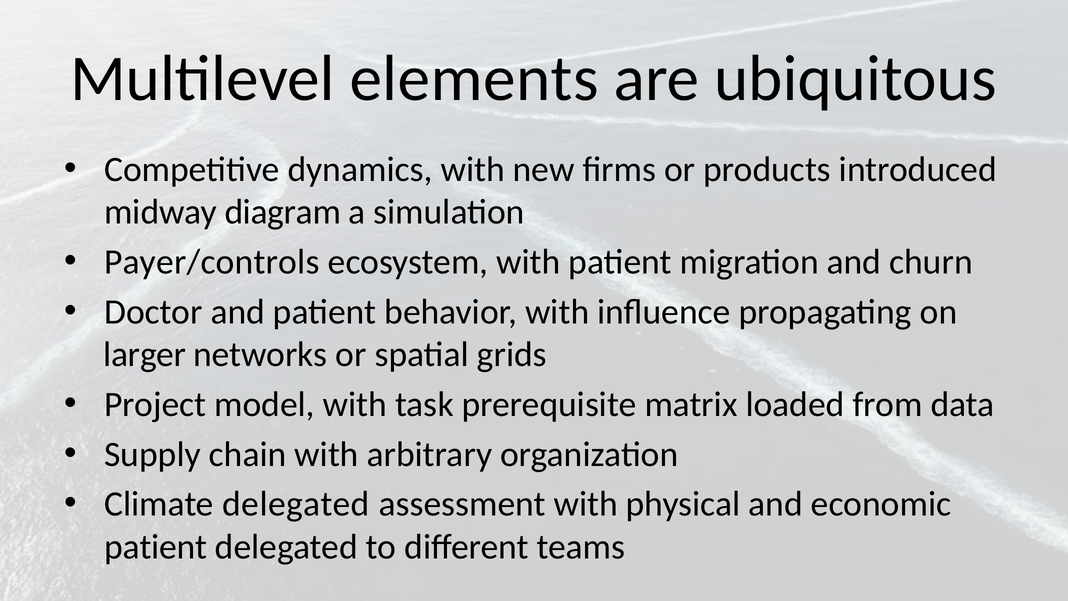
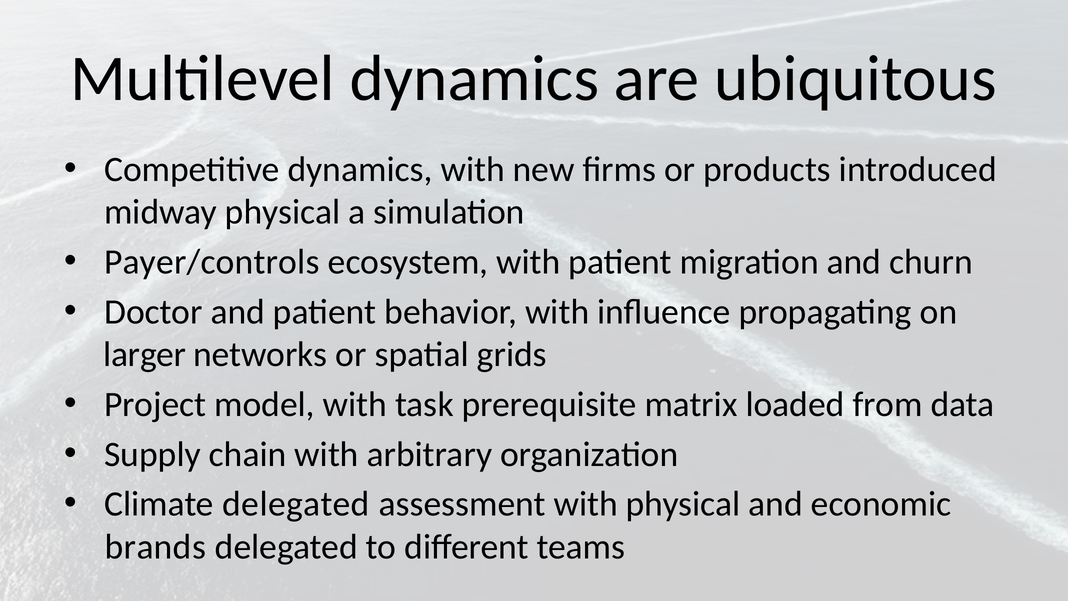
Multilevel elements: elements -> dynamics (474, 79)
midway diagram: diagram -> physical (283, 212)
patient: patient -> brands (155, 547)
